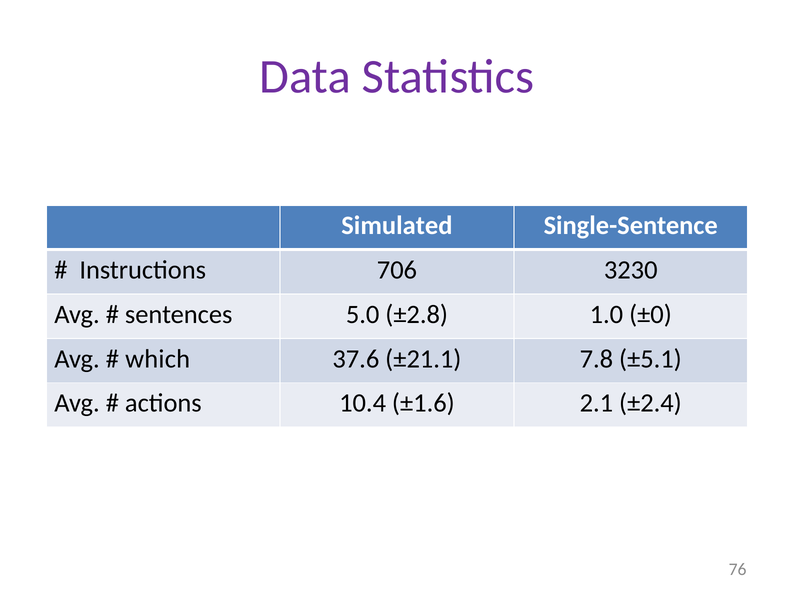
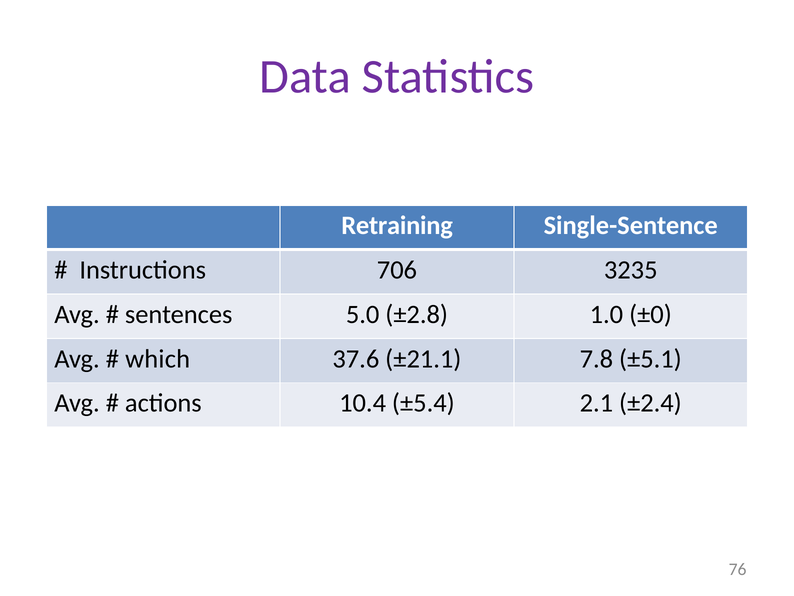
Simulated: Simulated -> Retraining (397, 225)
3230: 3230 -> 3235 (631, 270)
±1.6: ±1.6 -> ±5.4 (423, 403)
